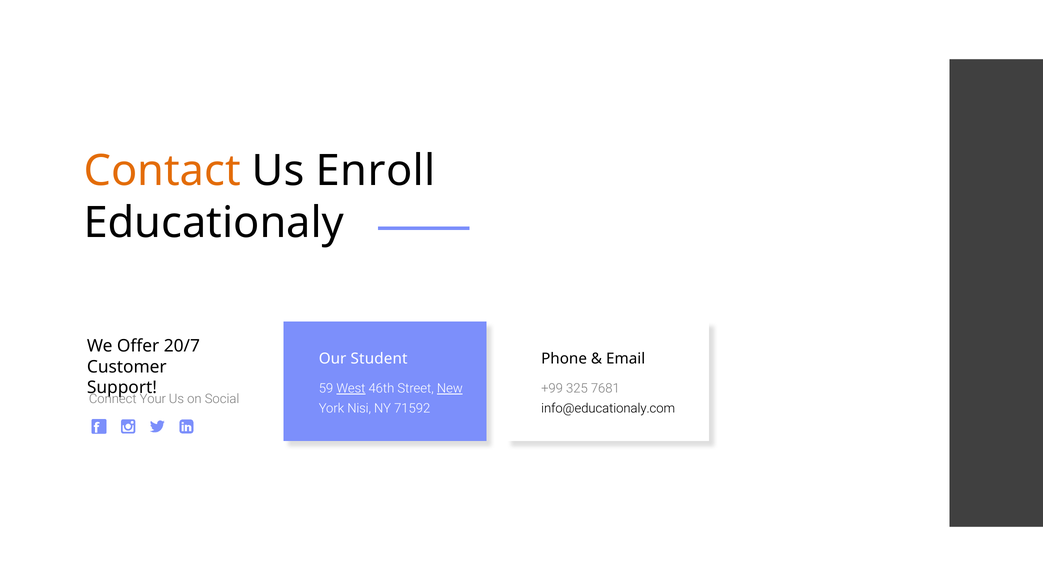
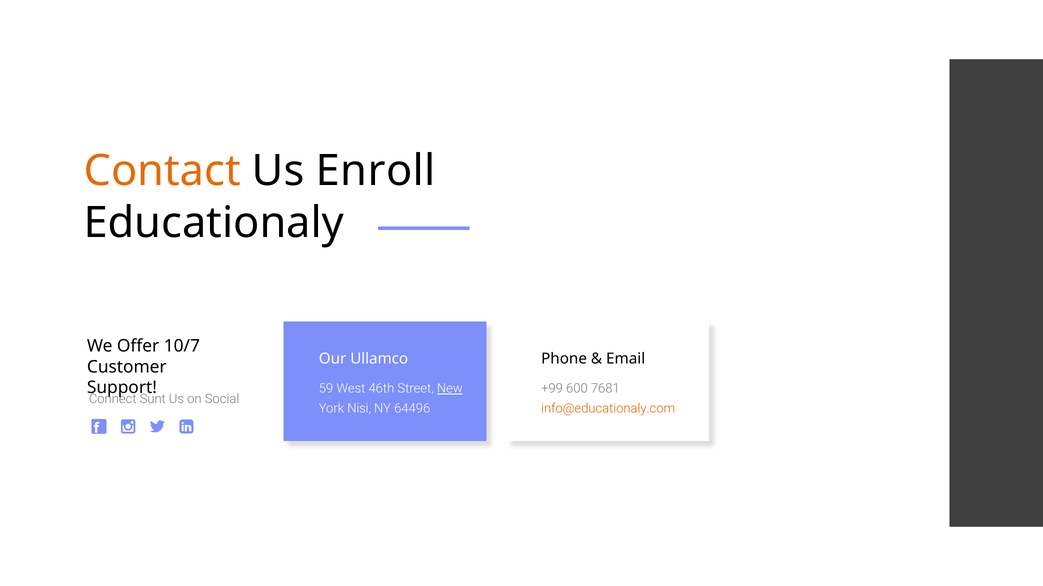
20/7: 20/7 -> 10/7 (182, 347)
Student: Student -> Ullamco (379, 359)
West underline: present -> none (351, 389)
325: 325 -> 600 (577, 389)
Your: Your -> Sunt (153, 399)
71592: 71592 -> 64496 (412, 409)
info@educationaly.com colour: black -> orange (608, 409)
